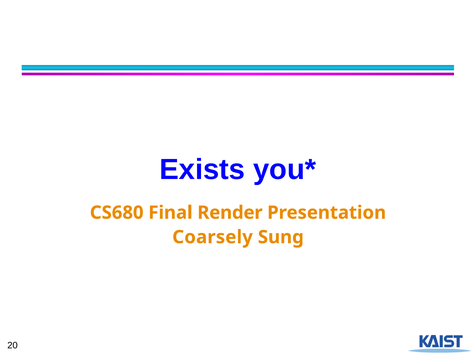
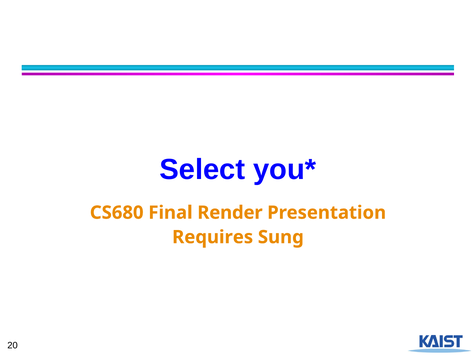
Exists: Exists -> Select (202, 170)
Coarsely: Coarsely -> Requires (213, 237)
